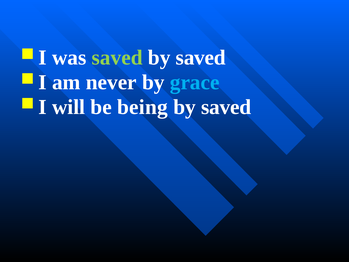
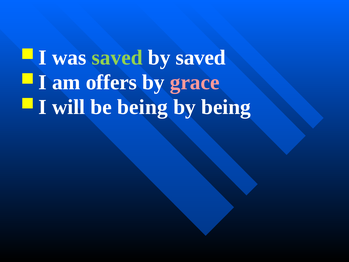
never: never -> offers (111, 82)
grace colour: light blue -> pink (195, 82)
saved: saved -> being (226, 107)
